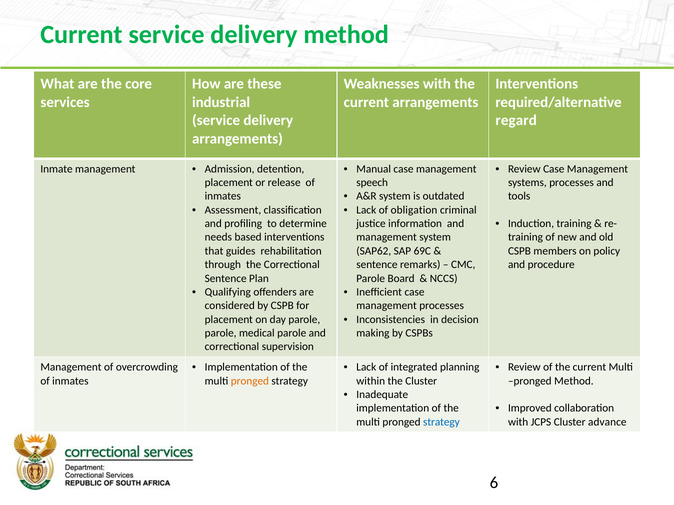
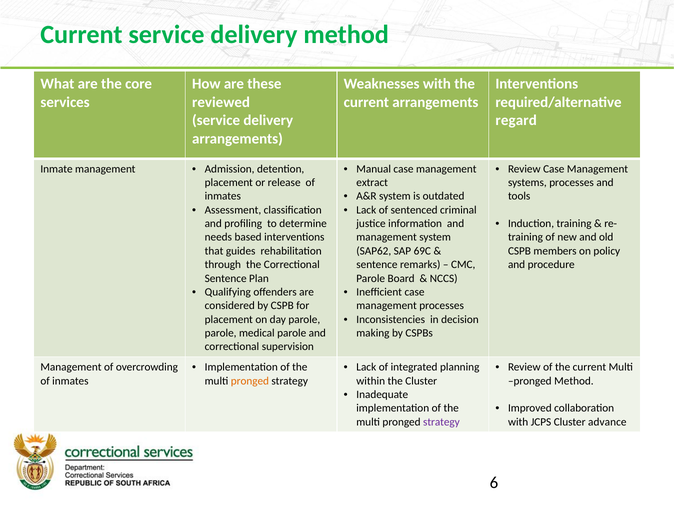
industrial: industrial -> reviewed (221, 102)
speech: speech -> extract (372, 183)
obligation: obligation -> sentenced (414, 210)
strategy colour: blue -> purple (441, 422)
